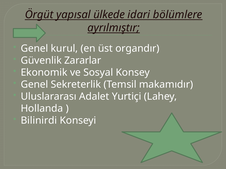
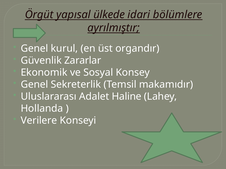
Yurtiçi: Yurtiçi -> Haline (127, 97)
Bilinirdi: Bilinirdi -> Verilere (39, 121)
